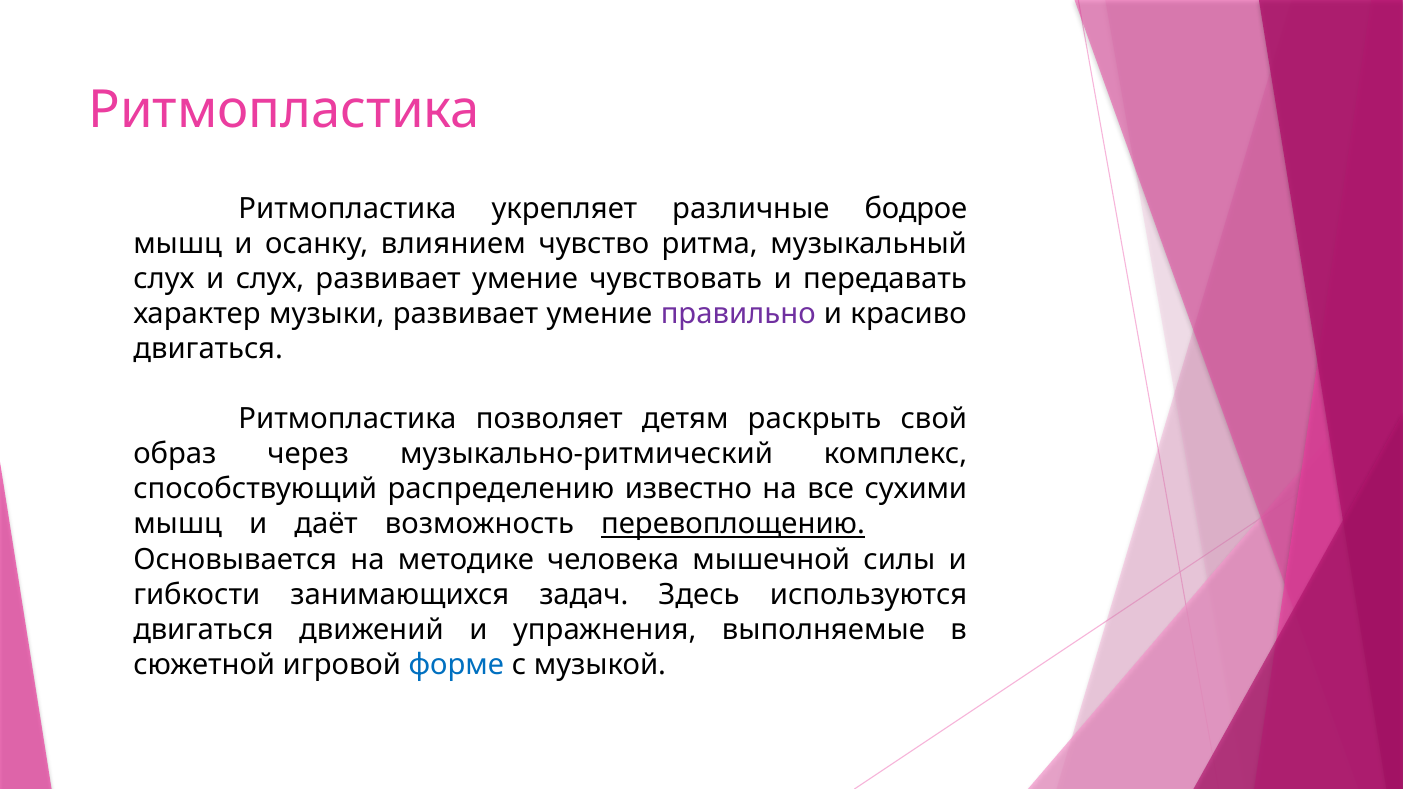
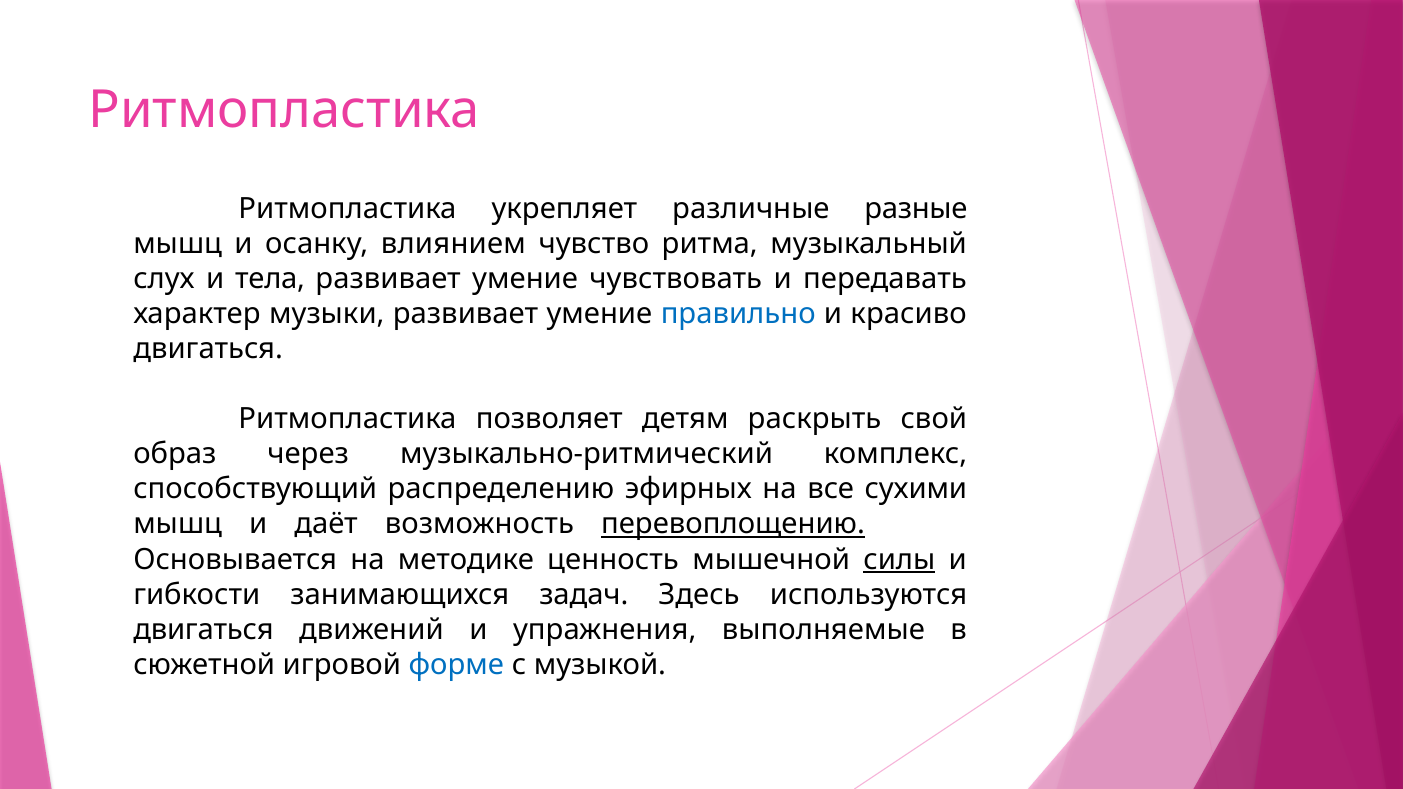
бодрое: бодрое -> разные (916, 209)
и слух: слух -> тела (270, 279)
правильно colour: purple -> blue (738, 314)
известно: известно -> эфирных (688, 489)
человека: человека -> ценность (613, 560)
силы underline: none -> present (899, 560)
